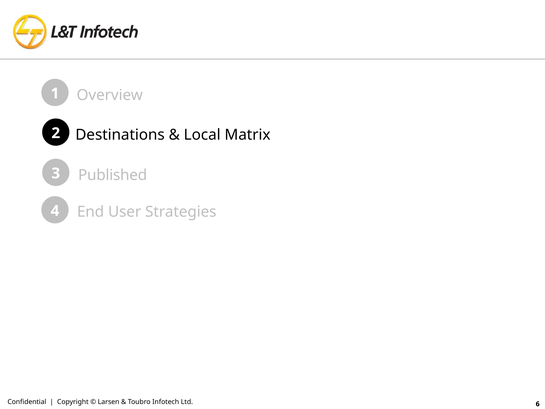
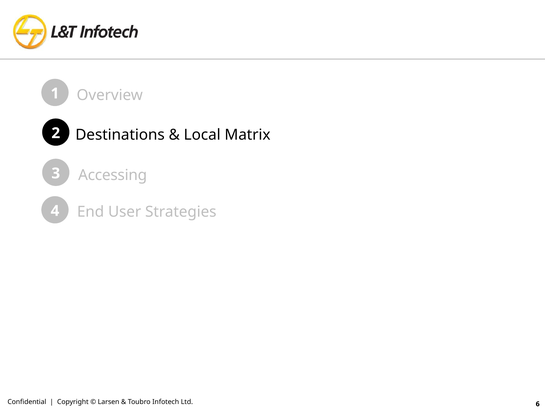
Published: Published -> Accessing (113, 175)
